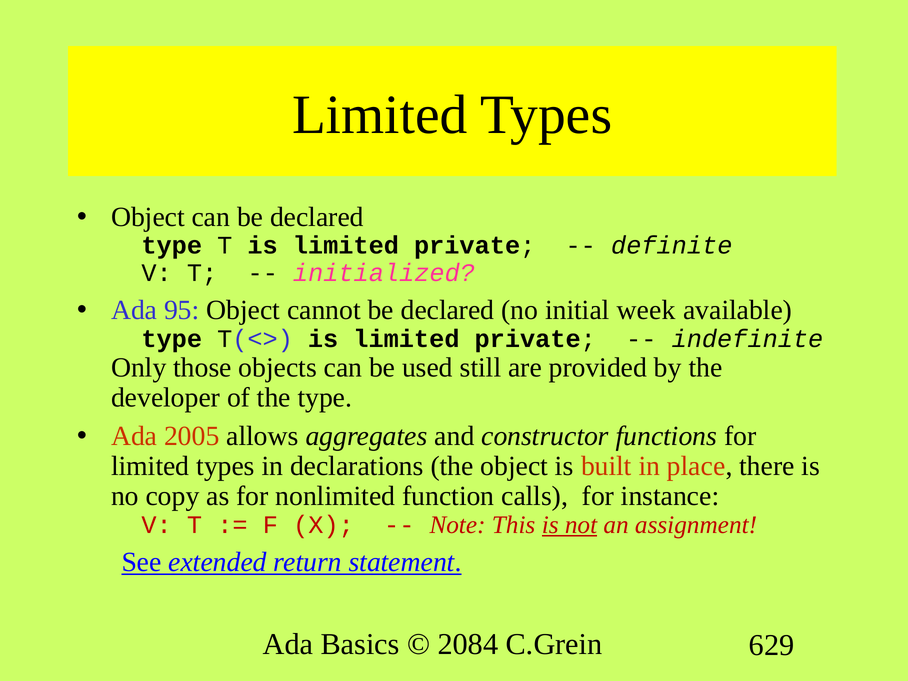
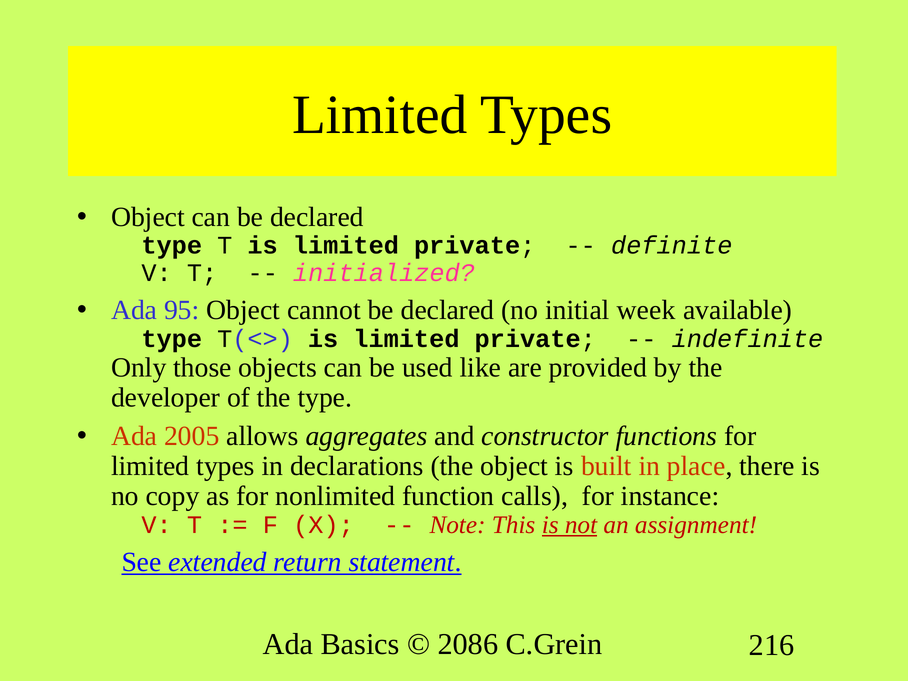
still: still -> like (481, 367)
2084: 2084 -> 2086 (468, 644)
629: 629 -> 216 (772, 645)
